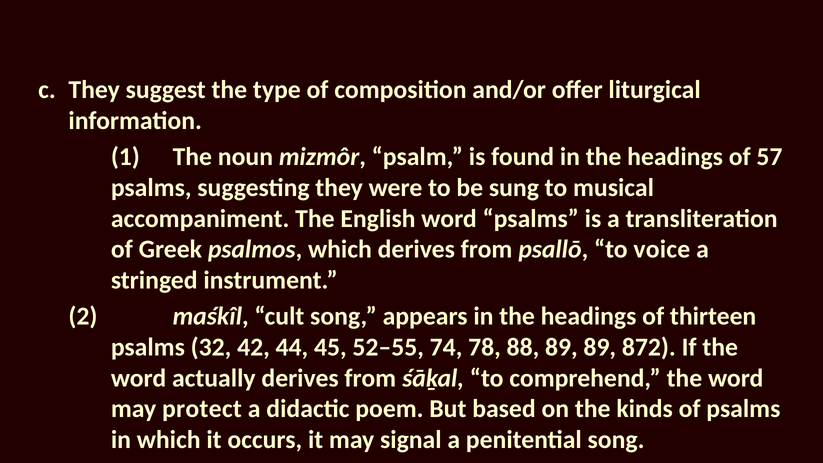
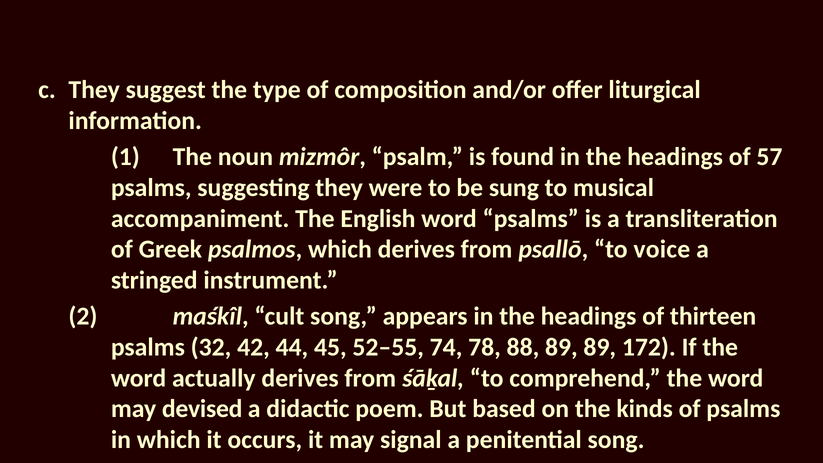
872: 872 -> 172 (649, 347)
protect: protect -> devised (202, 409)
